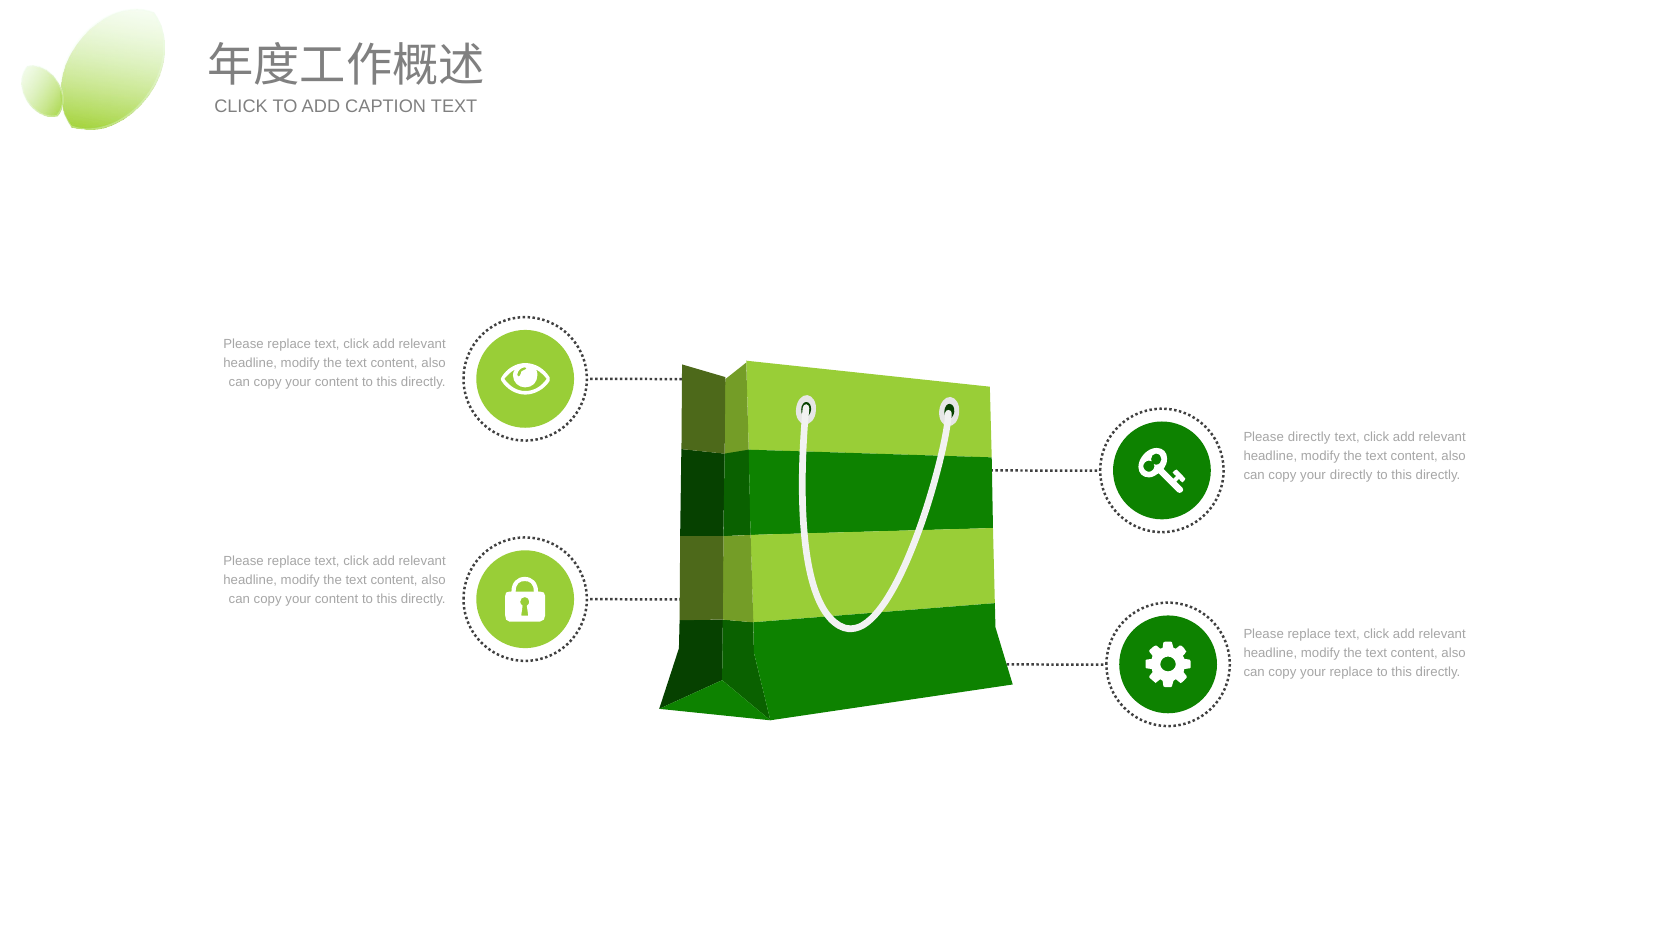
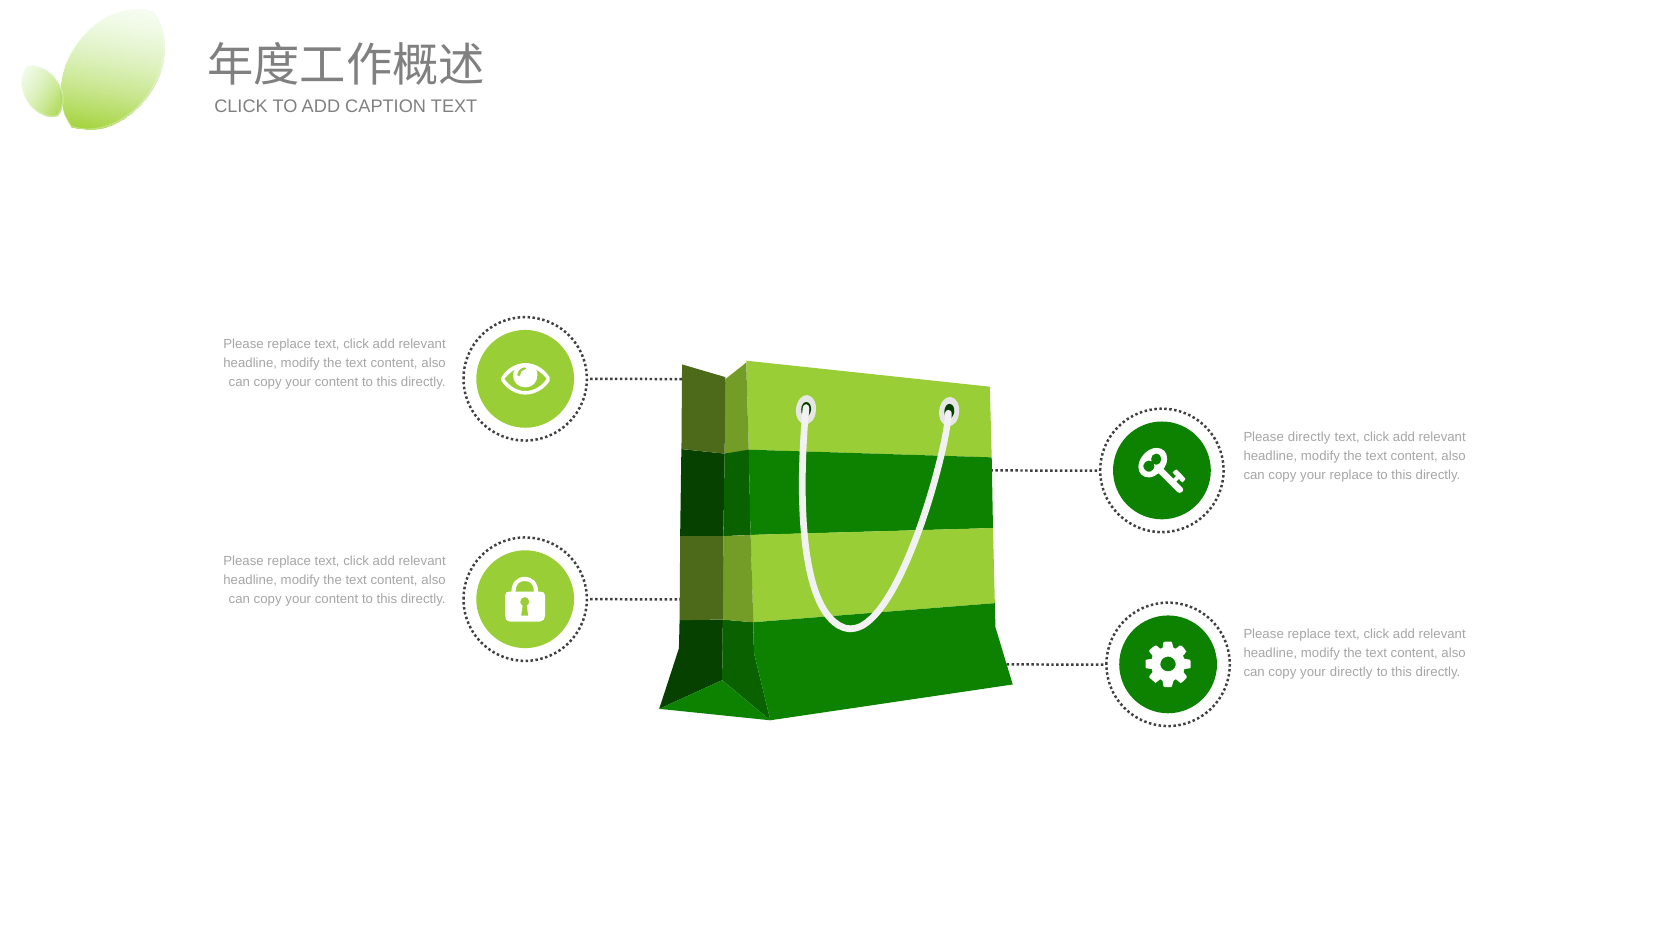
your directly: directly -> replace (1351, 475)
your replace: replace -> directly (1351, 671)
